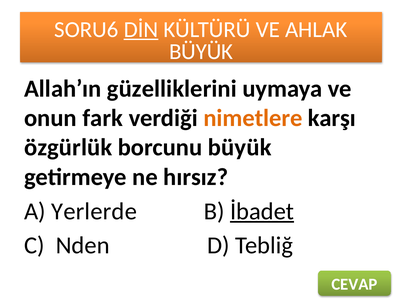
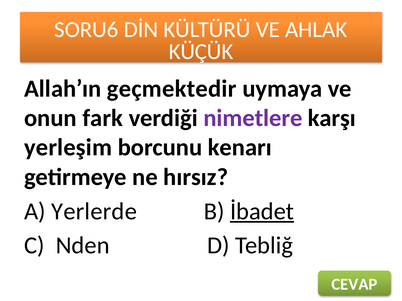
DİN underline: present -> none (141, 30)
BÜYÜK: BÜYÜK -> KÜÇÜK (201, 52)
güzelliklerini: güzelliklerini -> geçmektedir (172, 89)
nimetlere colour: orange -> purple (253, 118)
özgürlük: özgürlük -> yerleşim (68, 148)
borcunu büyük: büyük -> kenarı (240, 148)
